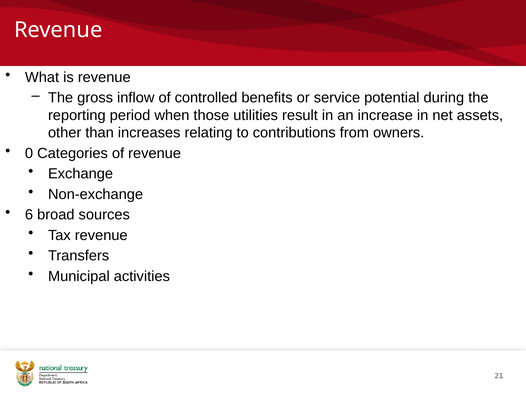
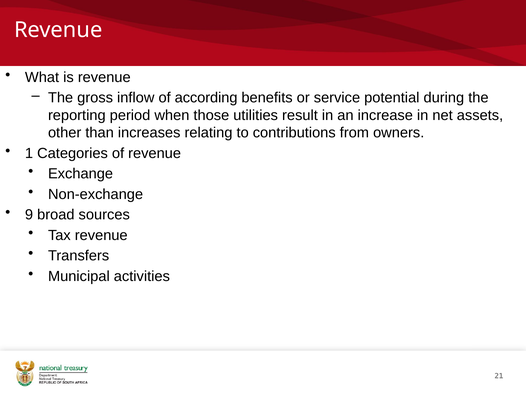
controlled: controlled -> according (206, 98)
0: 0 -> 1 (29, 153)
6: 6 -> 9 (29, 215)
